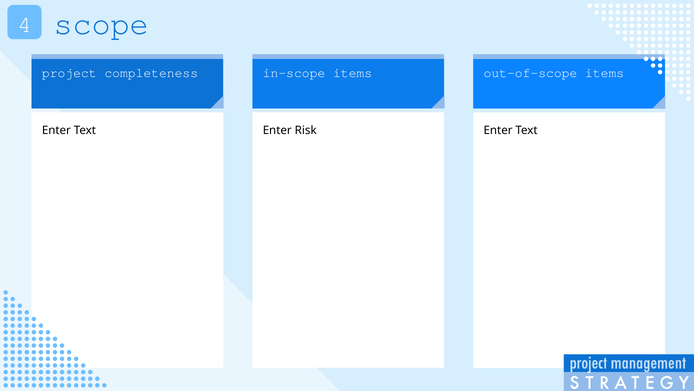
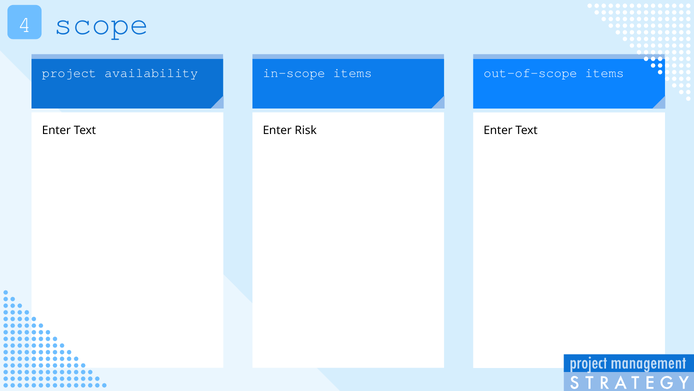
completeness: completeness -> availability (151, 73)
